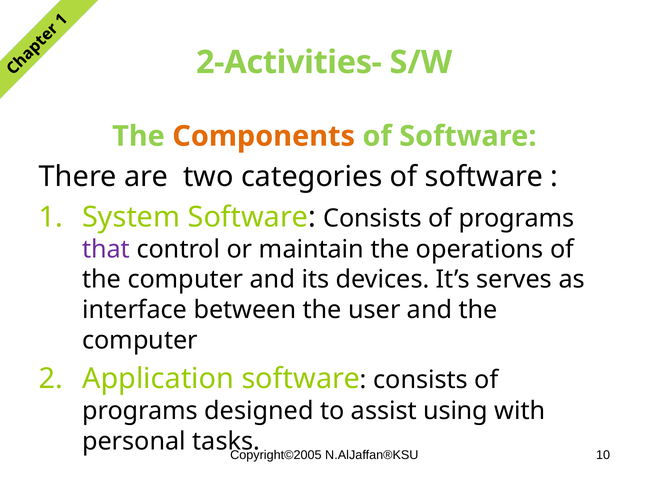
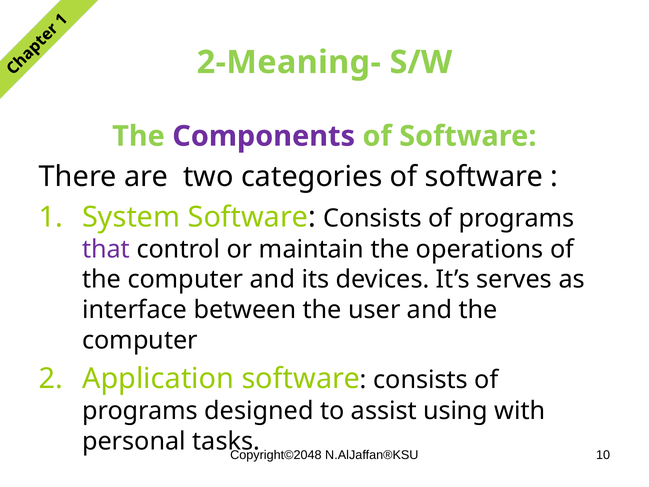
2-Activities-: 2-Activities- -> 2-Meaning- (289, 62)
Components colour: orange -> purple (264, 136)
Copyright©2005: Copyright©2005 -> Copyright©2048 (276, 455)
